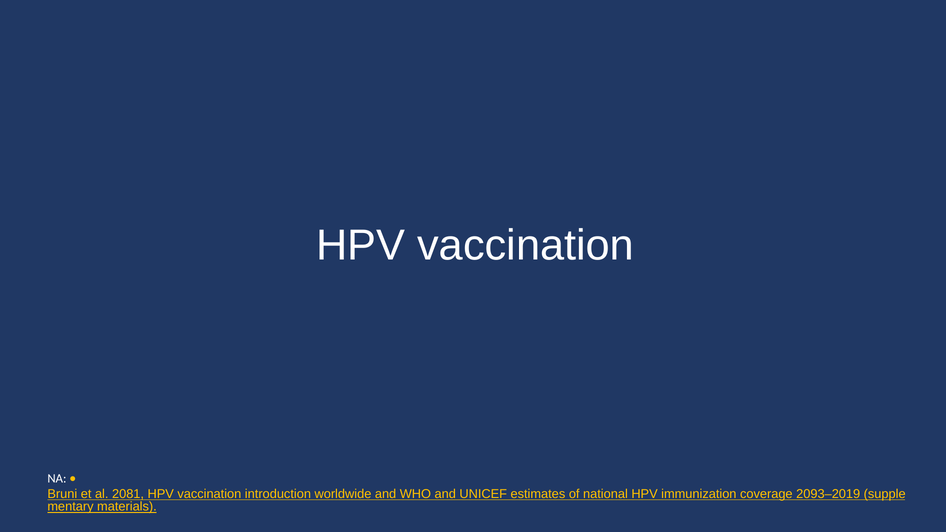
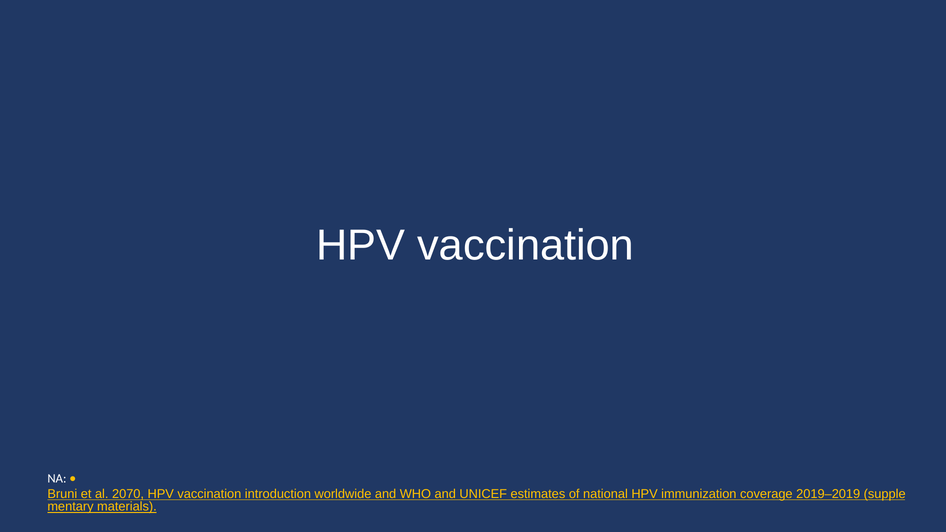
2081: 2081 -> 2070 (128, 494)
2093–2019: 2093–2019 -> 2019–2019 (828, 494)
